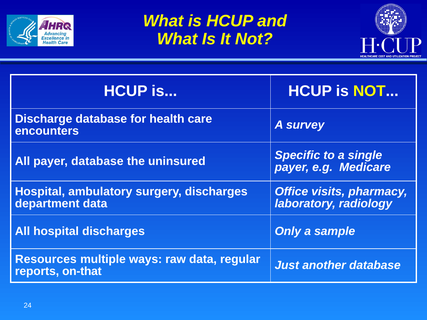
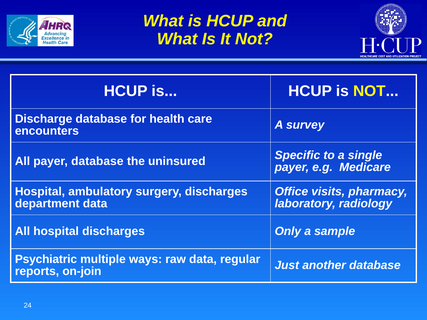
Resources: Resources -> Psychiatric (46, 259)
on-that: on-that -> on-join (82, 271)
